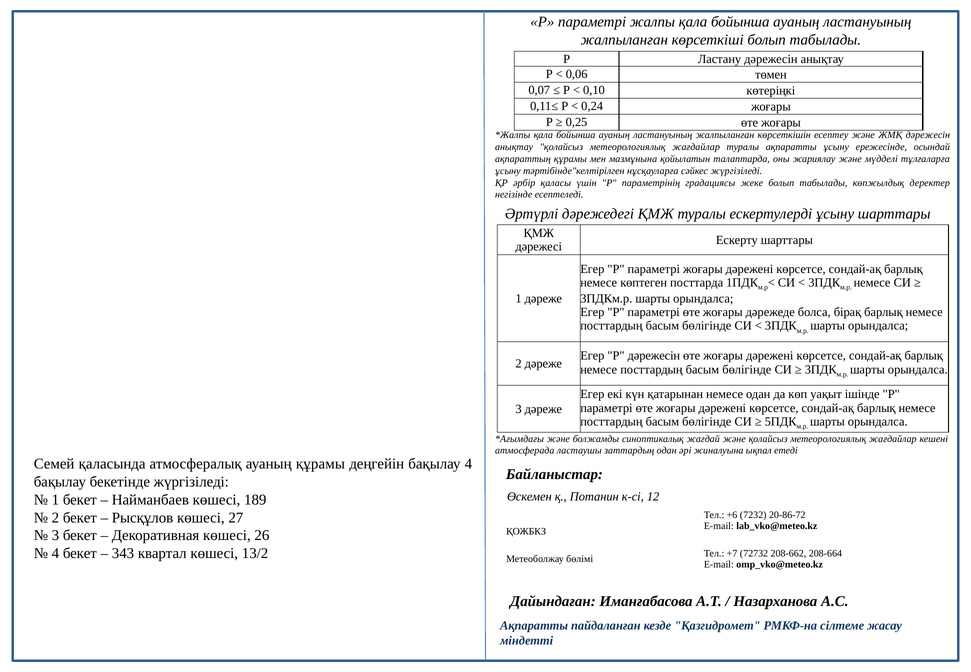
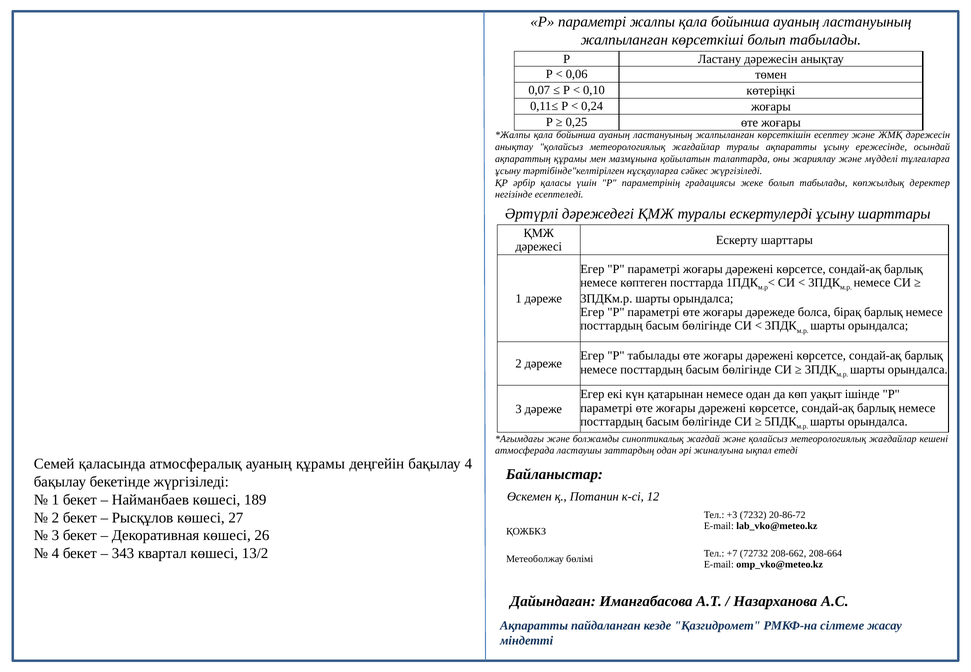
Р дәрежесін: дәрежесін -> табылады (654, 356)
+6: +6 -> +3 (732, 515)
